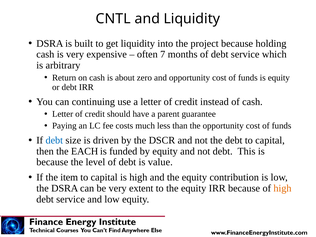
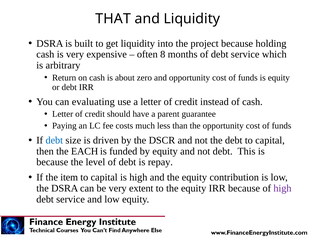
CNTL: CNTL -> THAT (113, 19)
7: 7 -> 8 (163, 54)
continuing: continuing -> evaluating (93, 102)
value: value -> repay (160, 162)
high colour: orange -> purple (282, 188)
